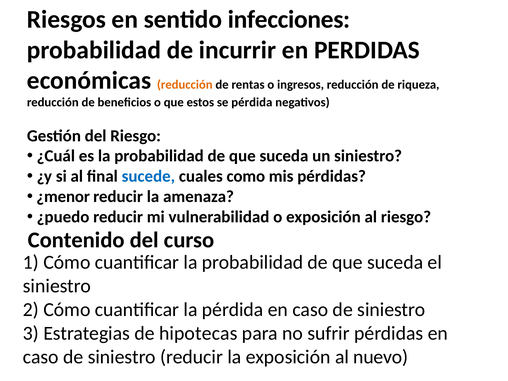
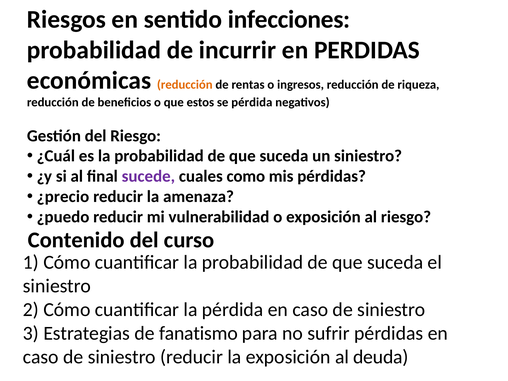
sucede colour: blue -> purple (148, 176)
¿menor: ¿menor -> ¿precio (63, 197)
hipotecas: hipotecas -> fanatismo (198, 333)
nuevo: nuevo -> deuda (381, 357)
